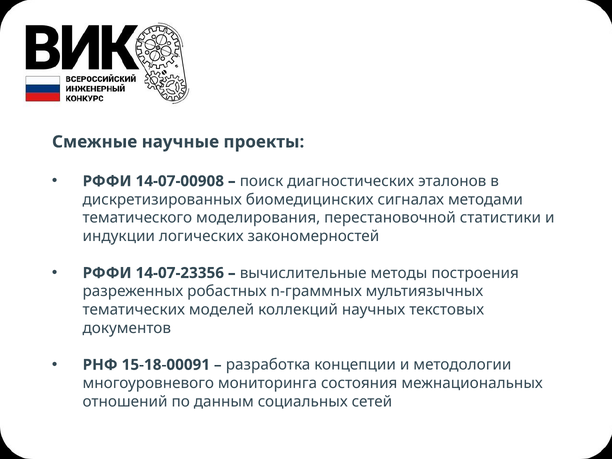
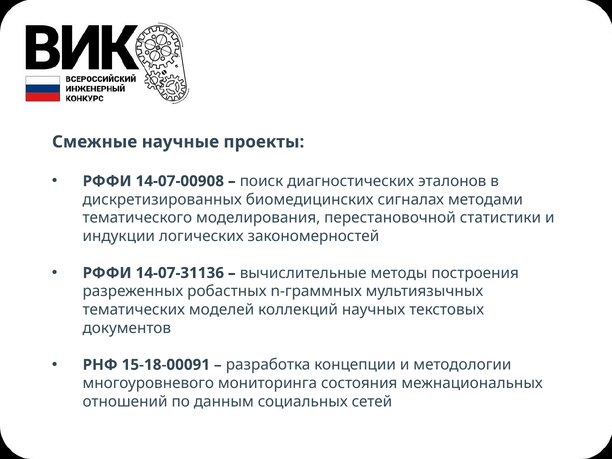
14-07-23356: 14-07-23356 -> 14-07-31136 (180, 273)
